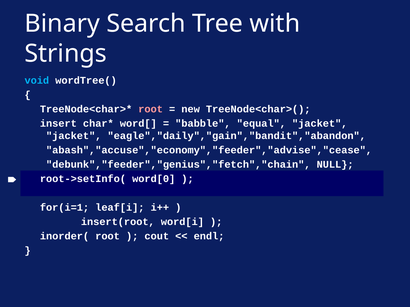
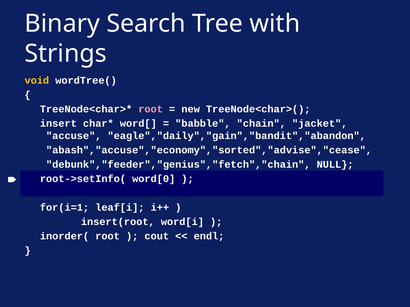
void colour: light blue -> yellow (37, 81)
equal: equal -> chain (261, 124)
jacket: jacket -> accuse (74, 136)
abash","accuse","economy","feeder","advise","cease: abash","accuse","economy","feeder","advise","cease -> abash","accuse","economy","sorted","advise","cease (209, 150)
